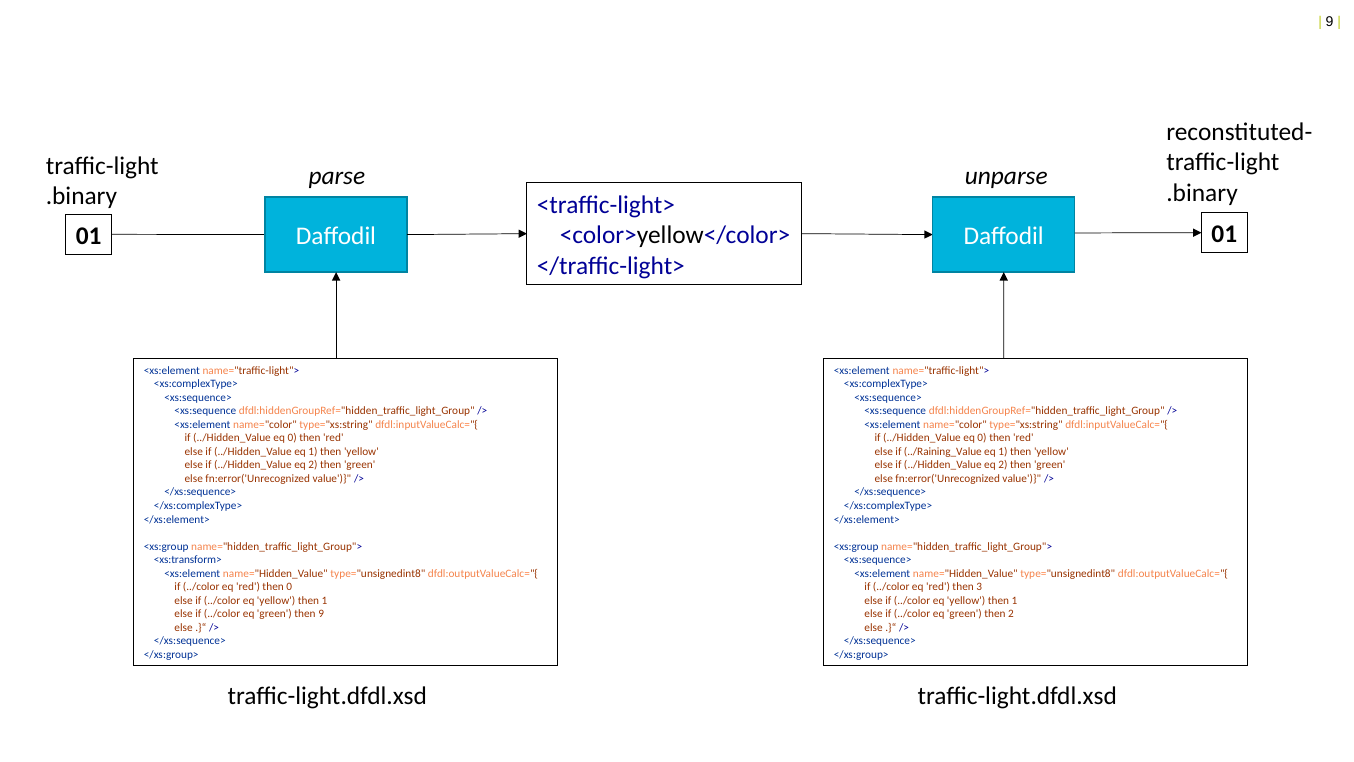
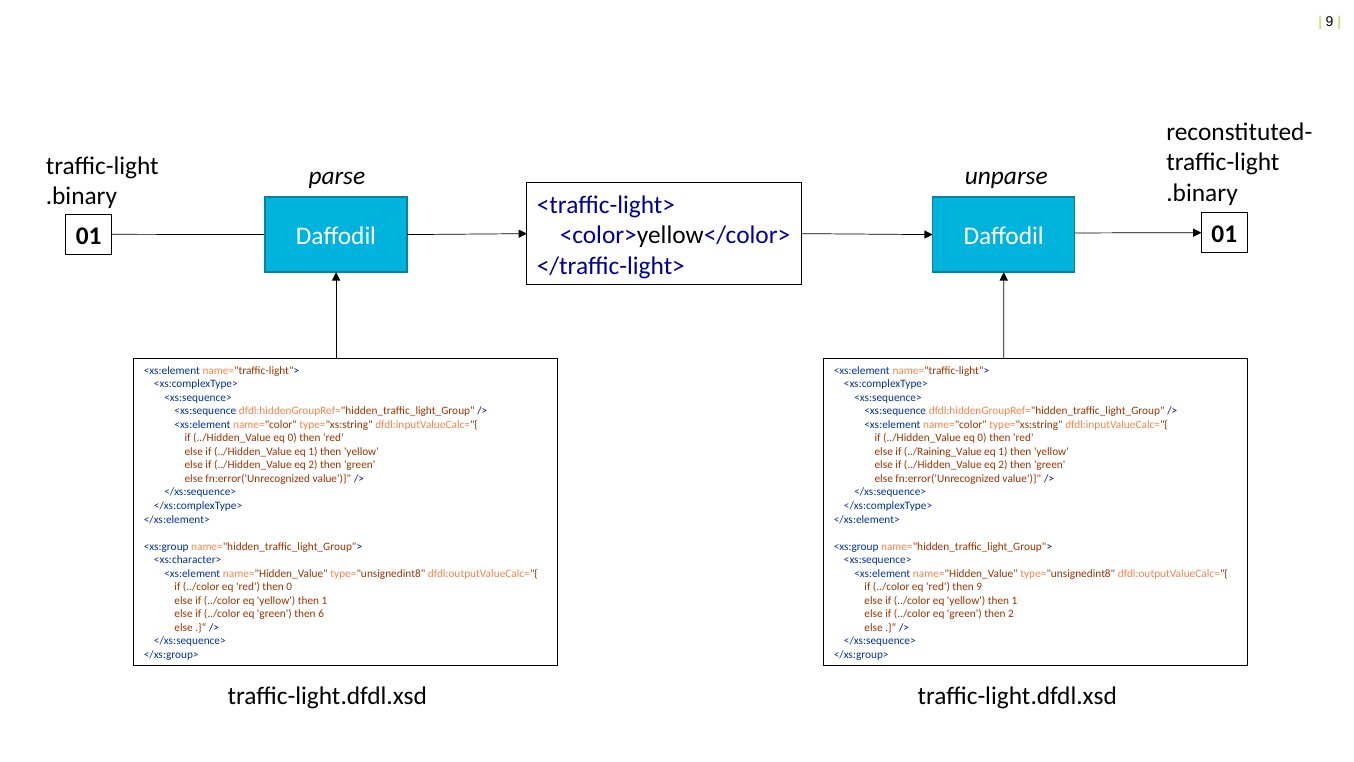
<xs:transform>: <xs:transform> -> <xs:character> (188, 560)
then 3: 3 -> 9 (979, 587)
then 9: 9 -> 6 (321, 614)
